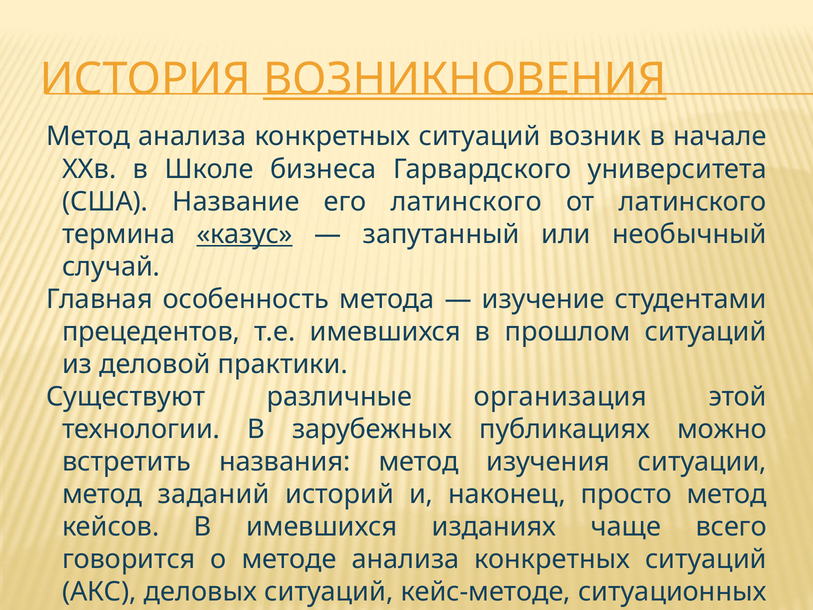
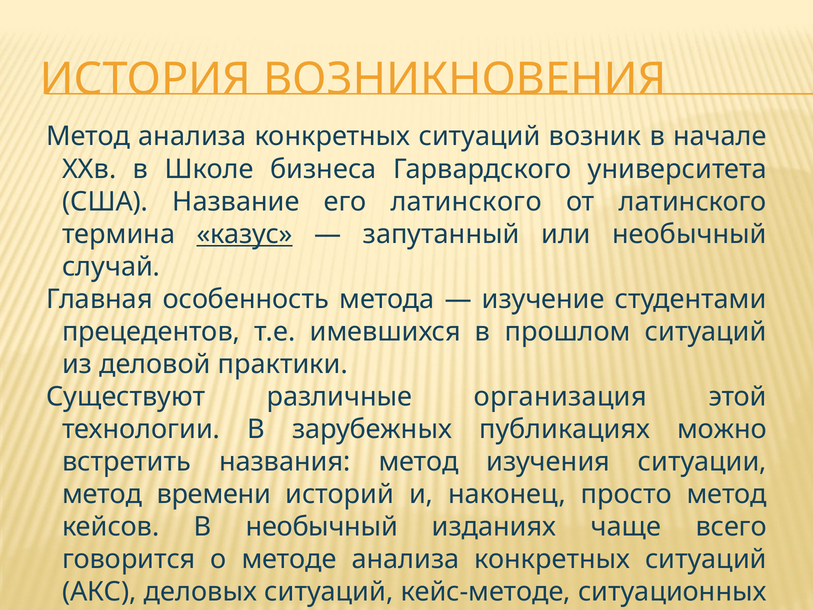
ВОЗНИКНОВЕНИЯ underline: present -> none (465, 79)
заданий: заданий -> времени (214, 494)
В имевшихся: имевшихся -> необычный (322, 527)
